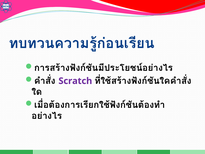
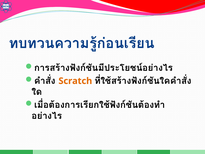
Scratch colour: purple -> orange (75, 81)
